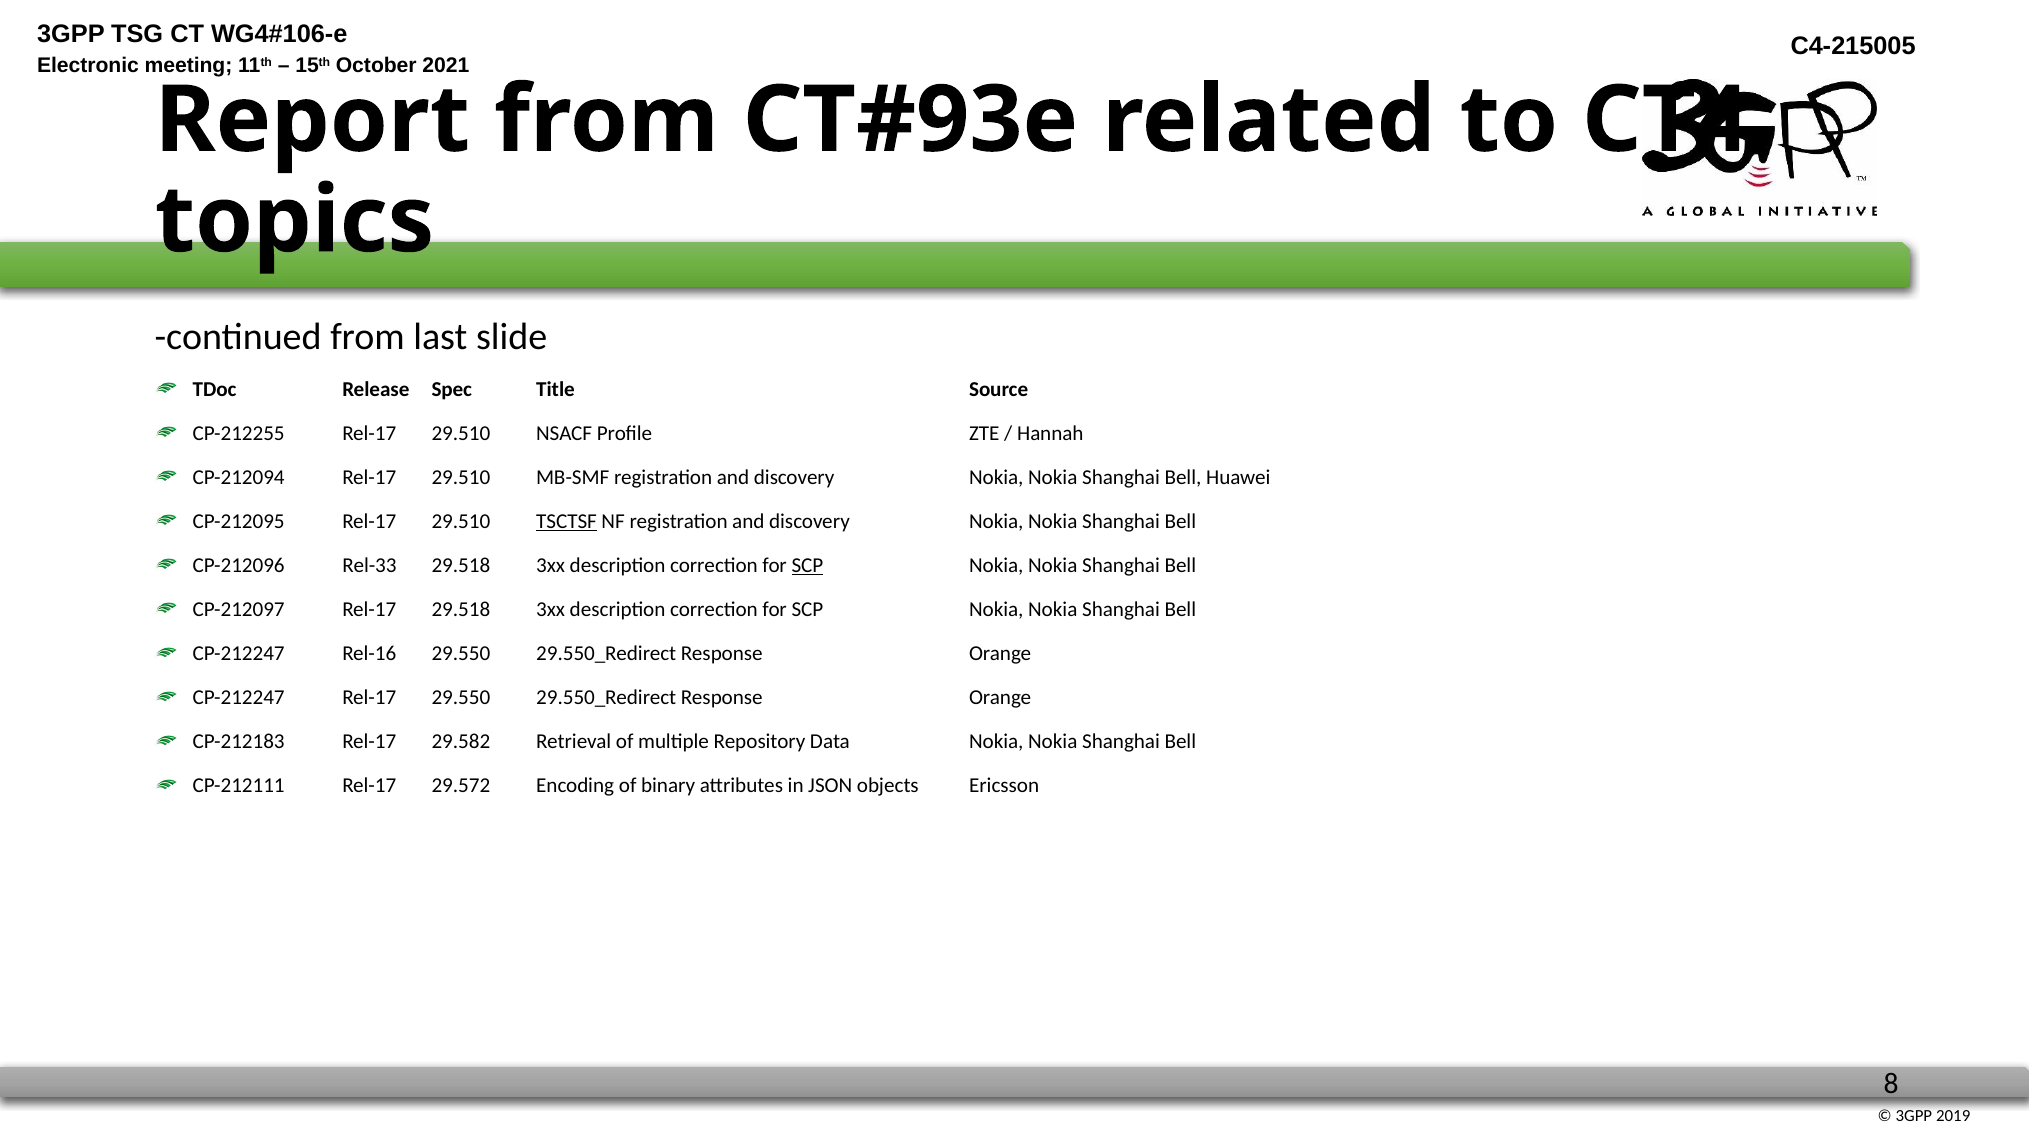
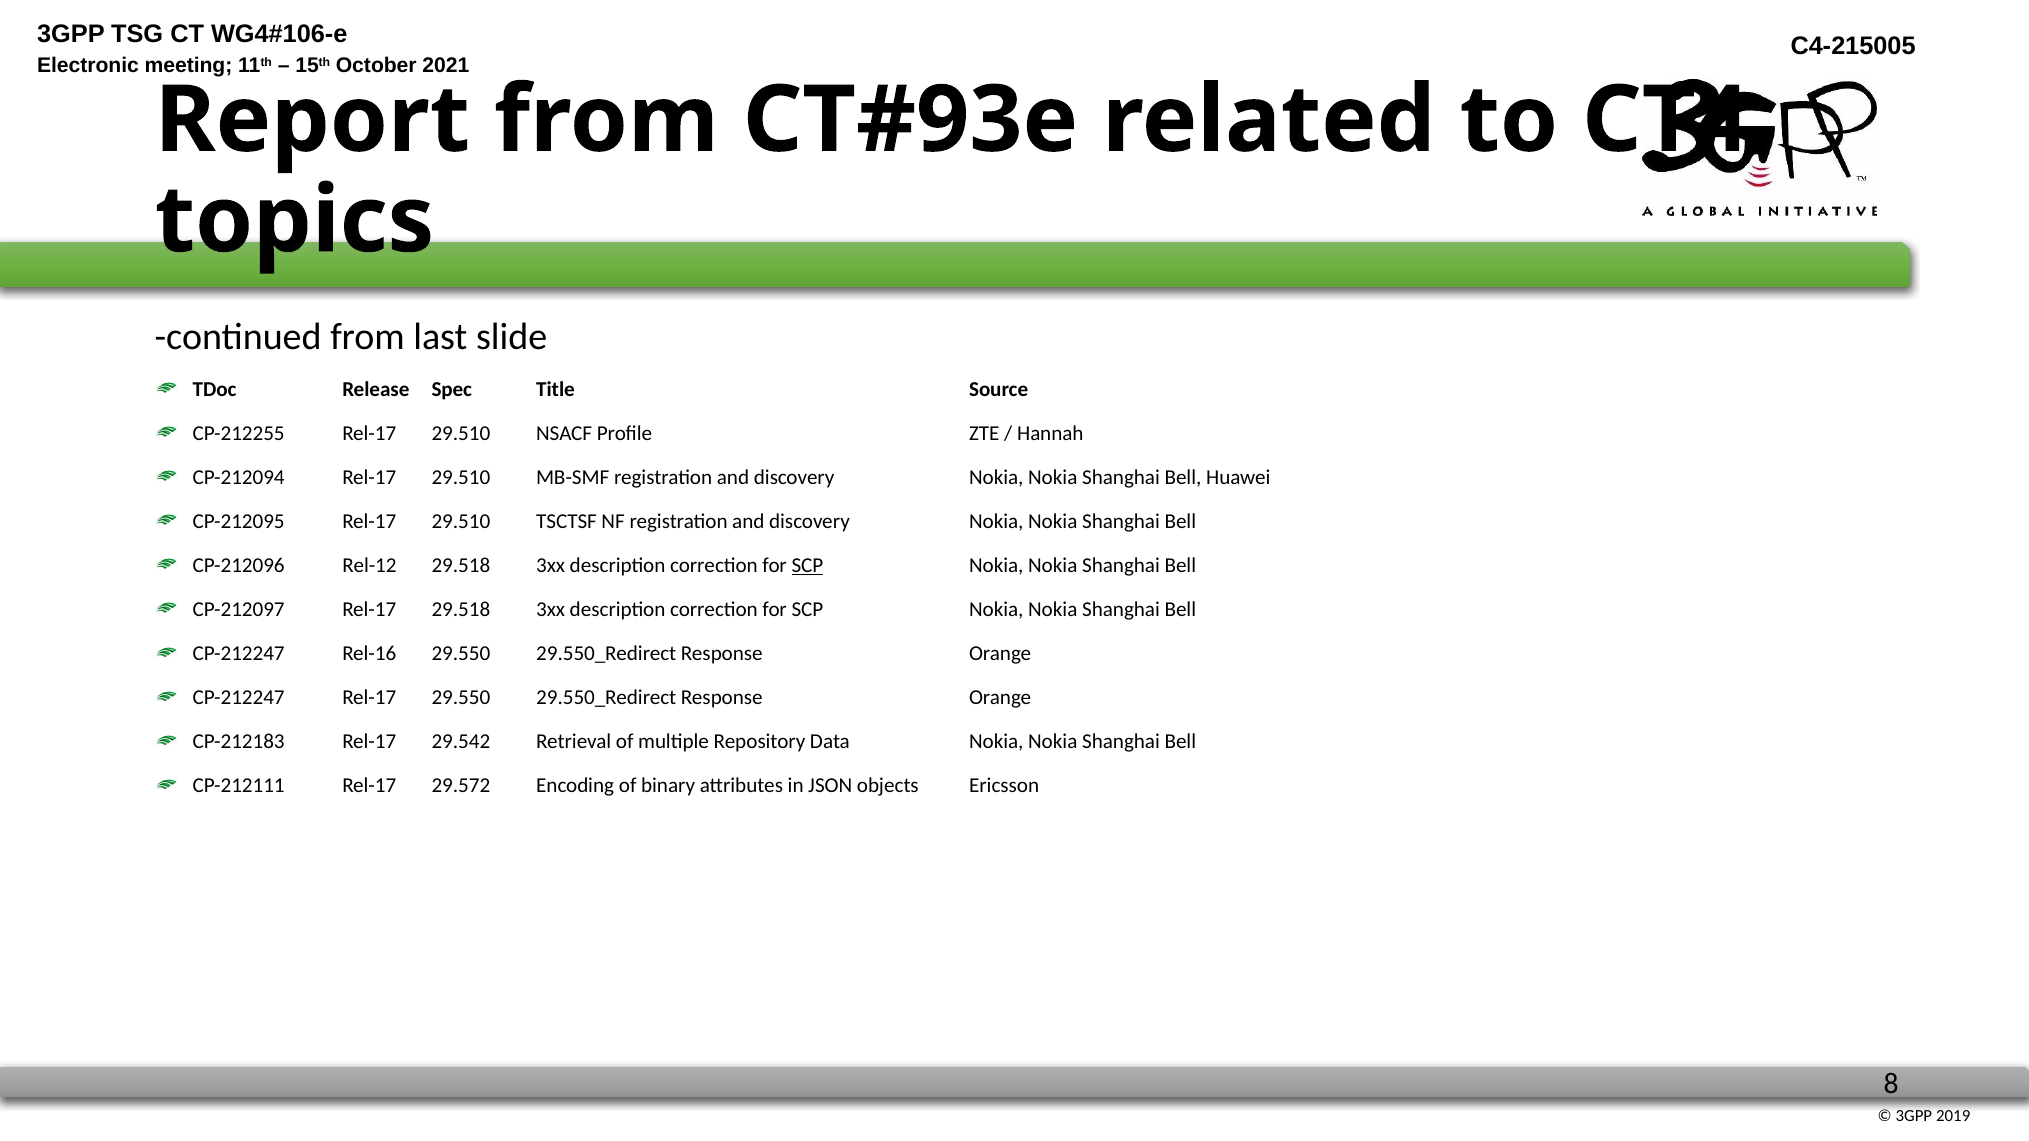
TSCTSF underline: present -> none (567, 522)
Rel-33: Rel-33 -> Rel-12 (369, 566)
29.582: 29.582 -> 29.542 (461, 742)
